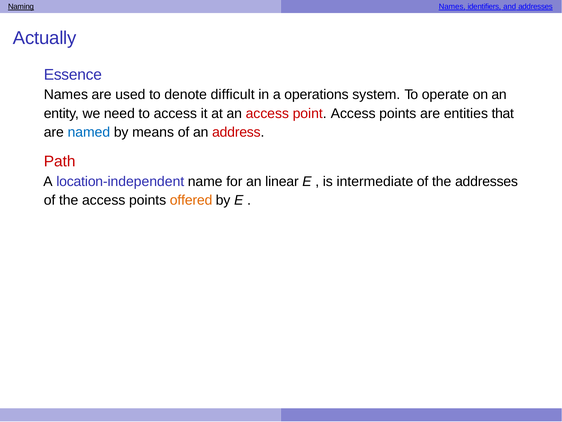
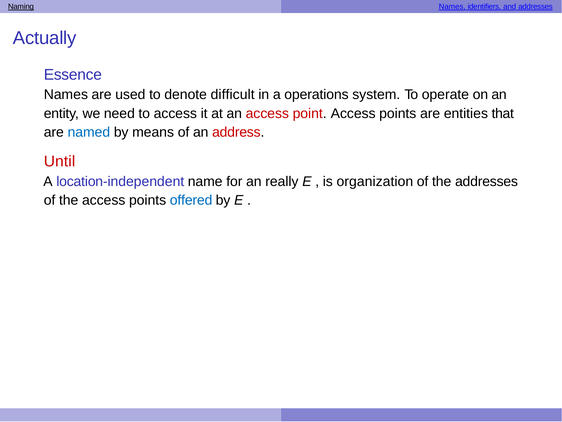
Path: Path -> Until (60, 161)
linear: linear -> really (282, 182)
intermediate: intermediate -> organization (375, 182)
offered colour: orange -> blue (191, 200)
